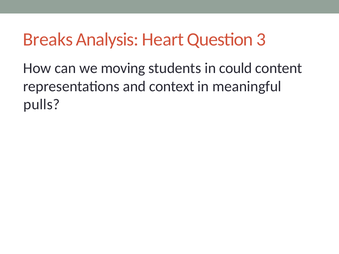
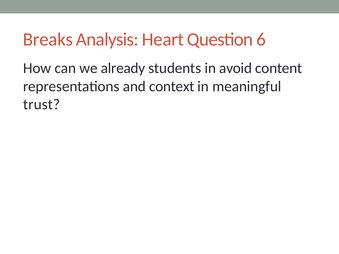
3: 3 -> 6 (261, 39)
moving: moving -> already (123, 68)
could: could -> avoid (236, 68)
pulls: pulls -> trust (42, 104)
